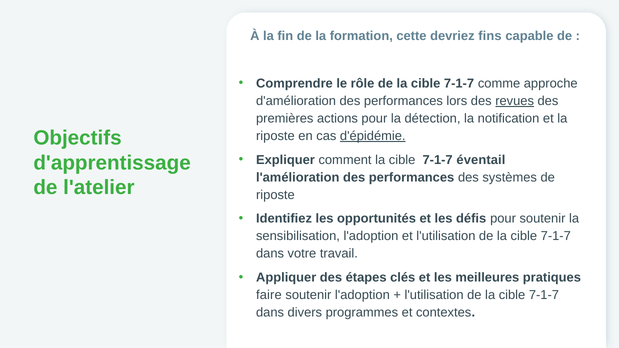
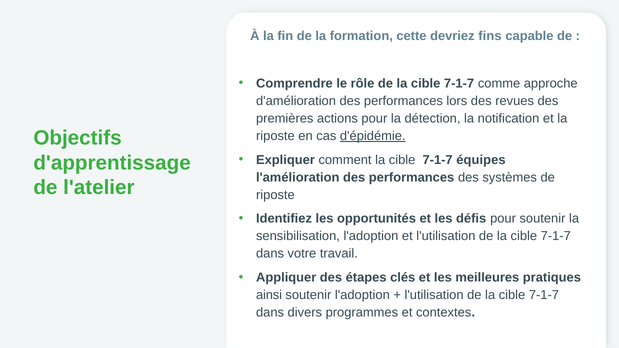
revues underline: present -> none (515, 101)
éventail: éventail -> équipes (481, 160)
faire: faire -> ainsi (269, 295)
